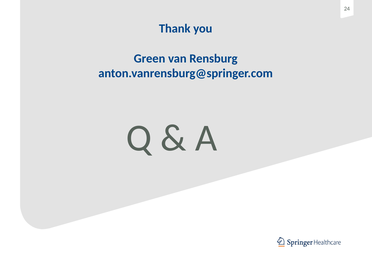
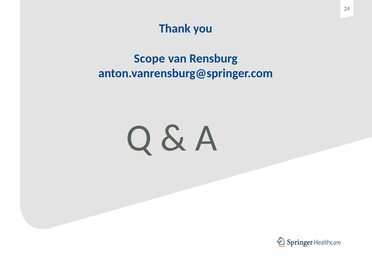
Green: Green -> Scope (149, 58)
